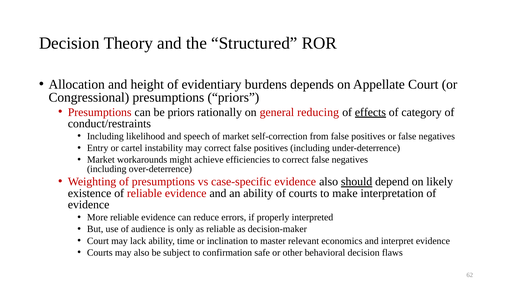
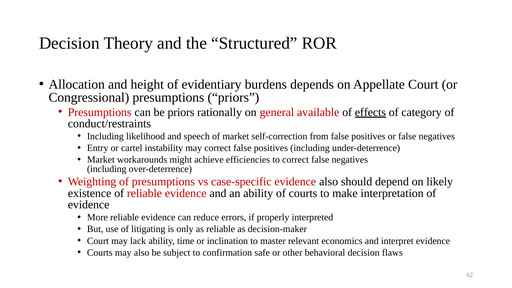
reducing: reducing -> available (318, 112)
should underline: present -> none (357, 182)
audience: audience -> litigating (148, 229)
